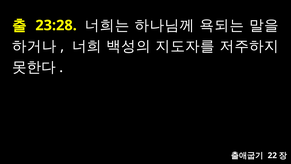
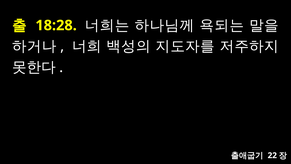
23:28: 23:28 -> 18:28 (56, 25)
